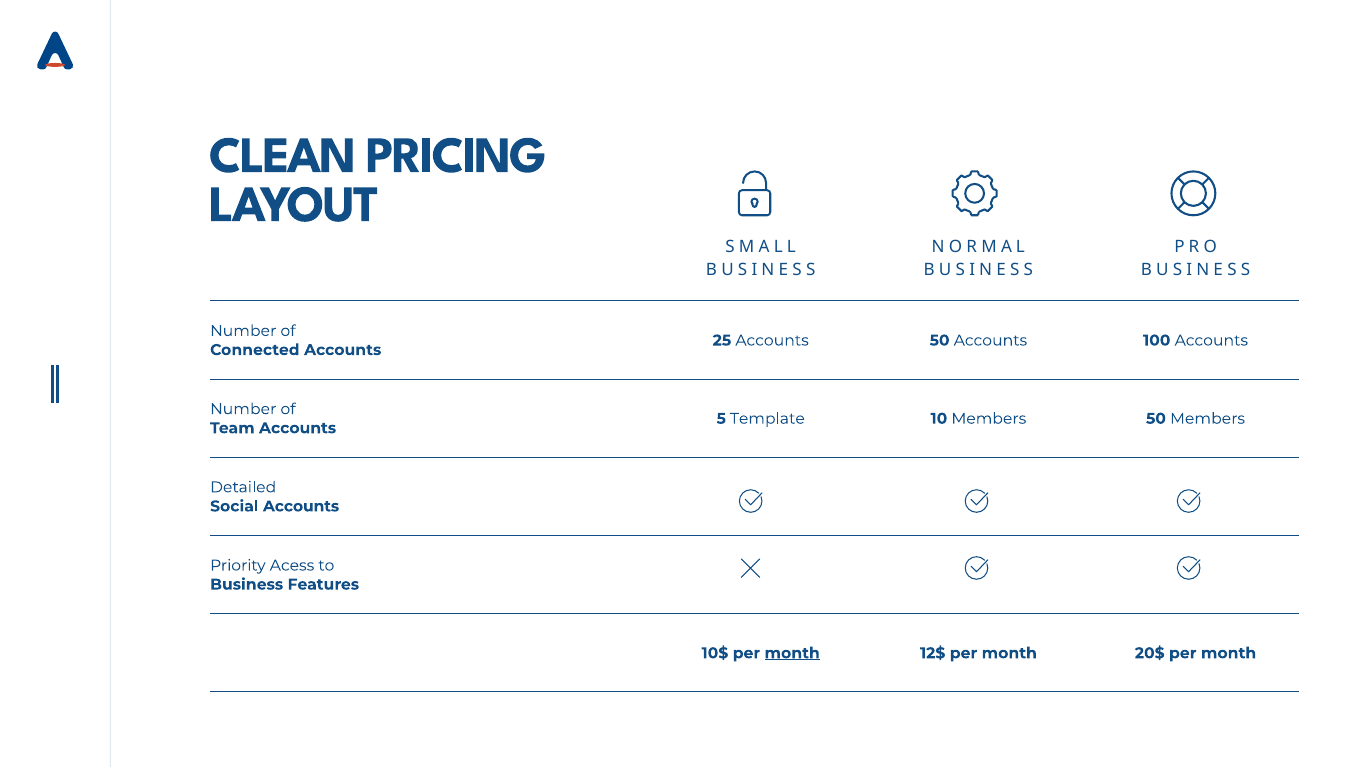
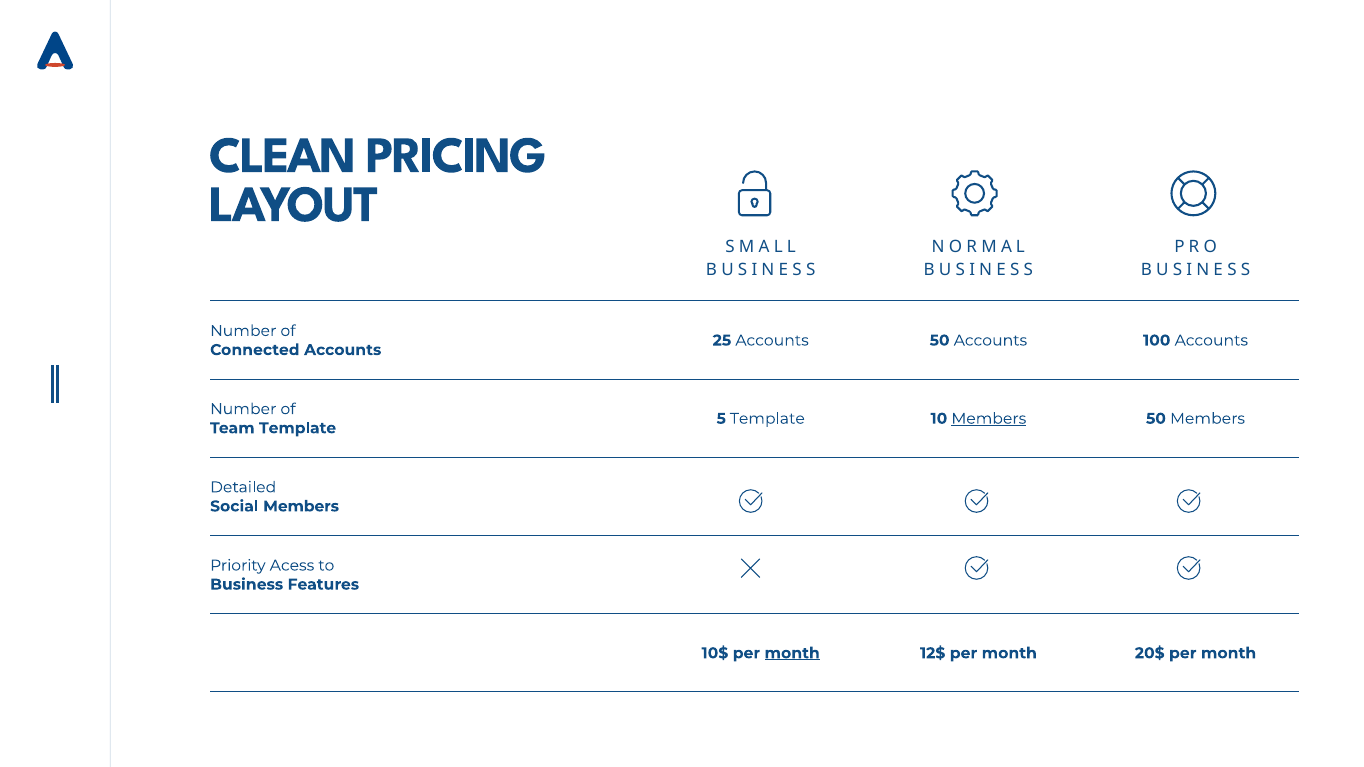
Members underline: none -> present (989, 419)
Team Accounts: Accounts -> Template (298, 428)
Social Accounts: Accounts -> Members (301, 506)
